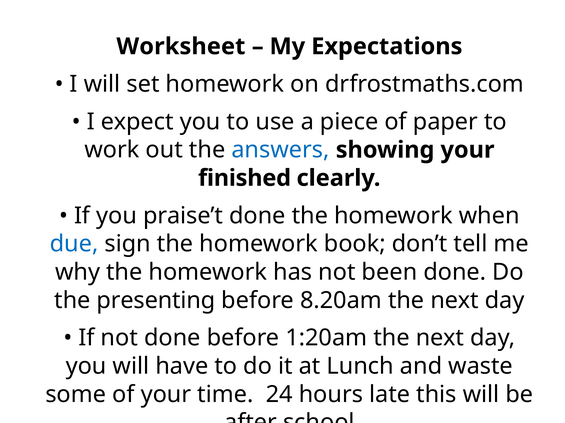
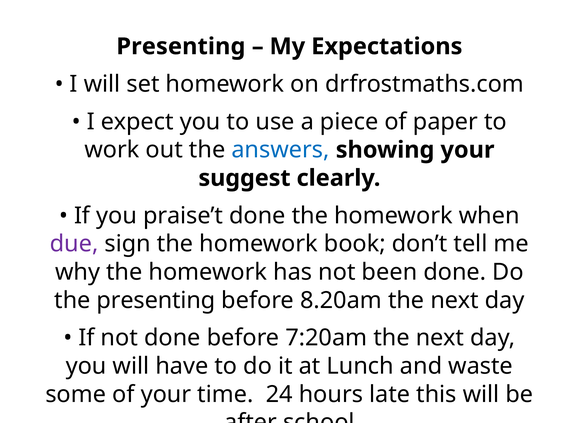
Worksheet: Worksheet -> Presenting (181, 47)
finished: finished -> suggest (244, 178)
due colour: blue -> purple (74, 244)
1:20am: 1:20am -> 7:20am (326, 339)
